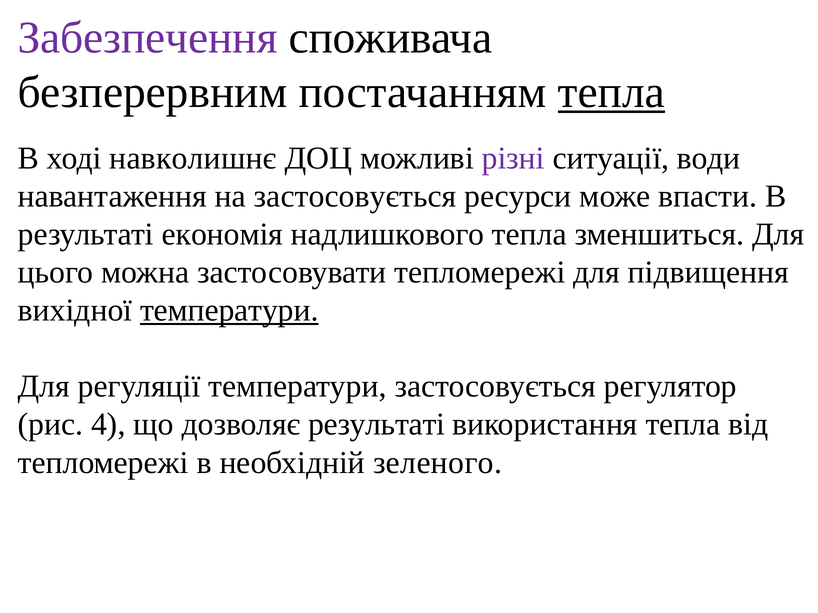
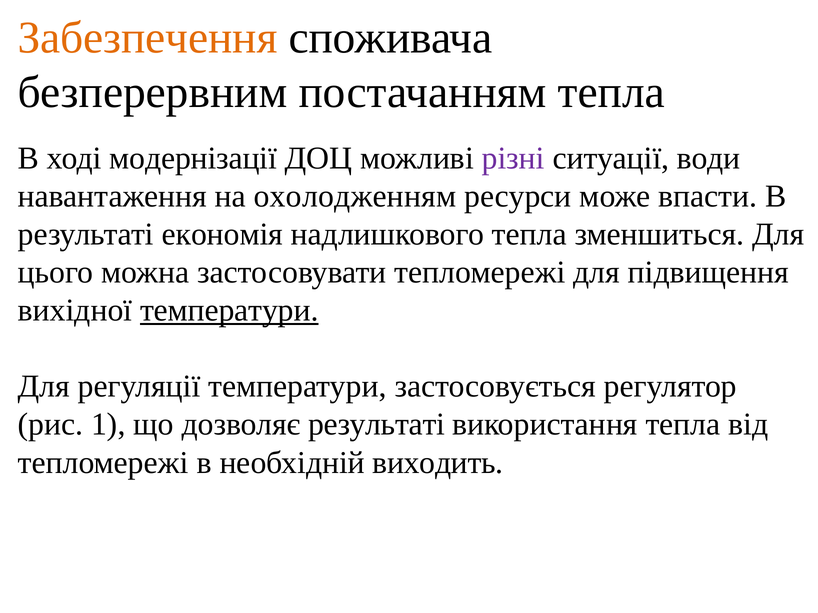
Забезпечення colour: purple -> orange (148, 38)
тепла underline: present -> none (611, 92)
навколишнє: навколишнє -> модернізації (193, 158)
на застосовується: застосовується -> охолодженням (355, 196)
4: 4 -> 1 (108, 425)
зеленого: зеленого -> виходить (438, 463)
